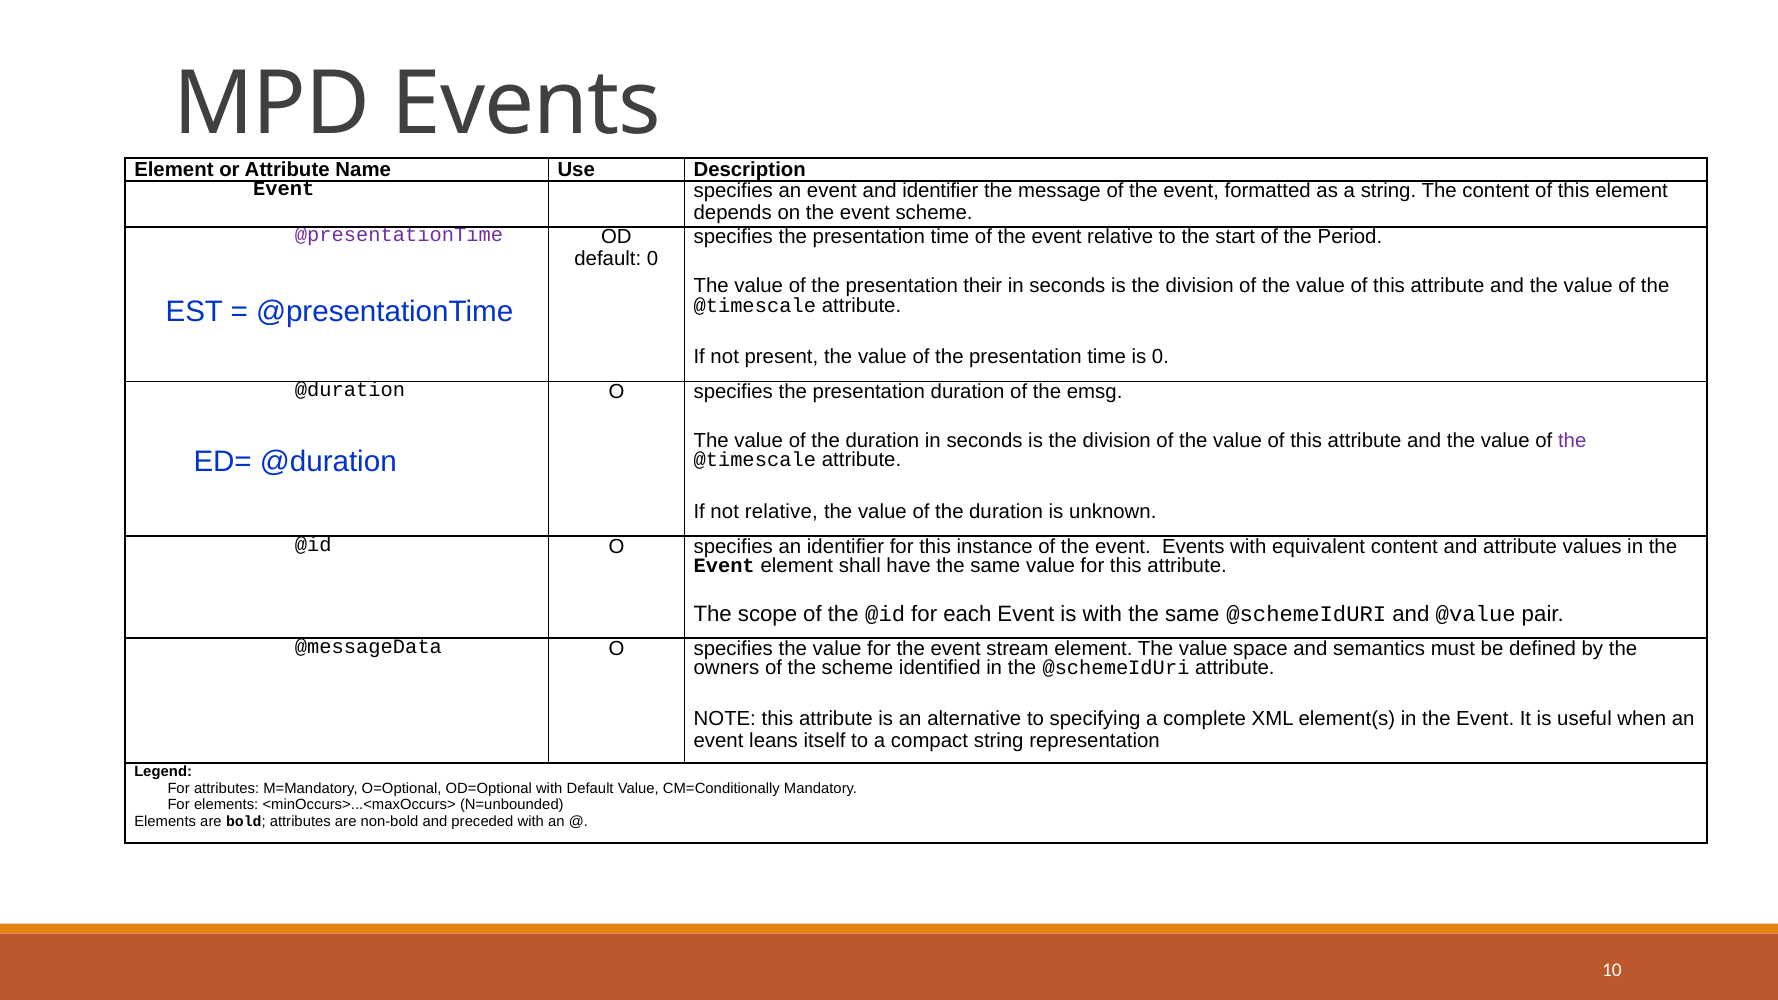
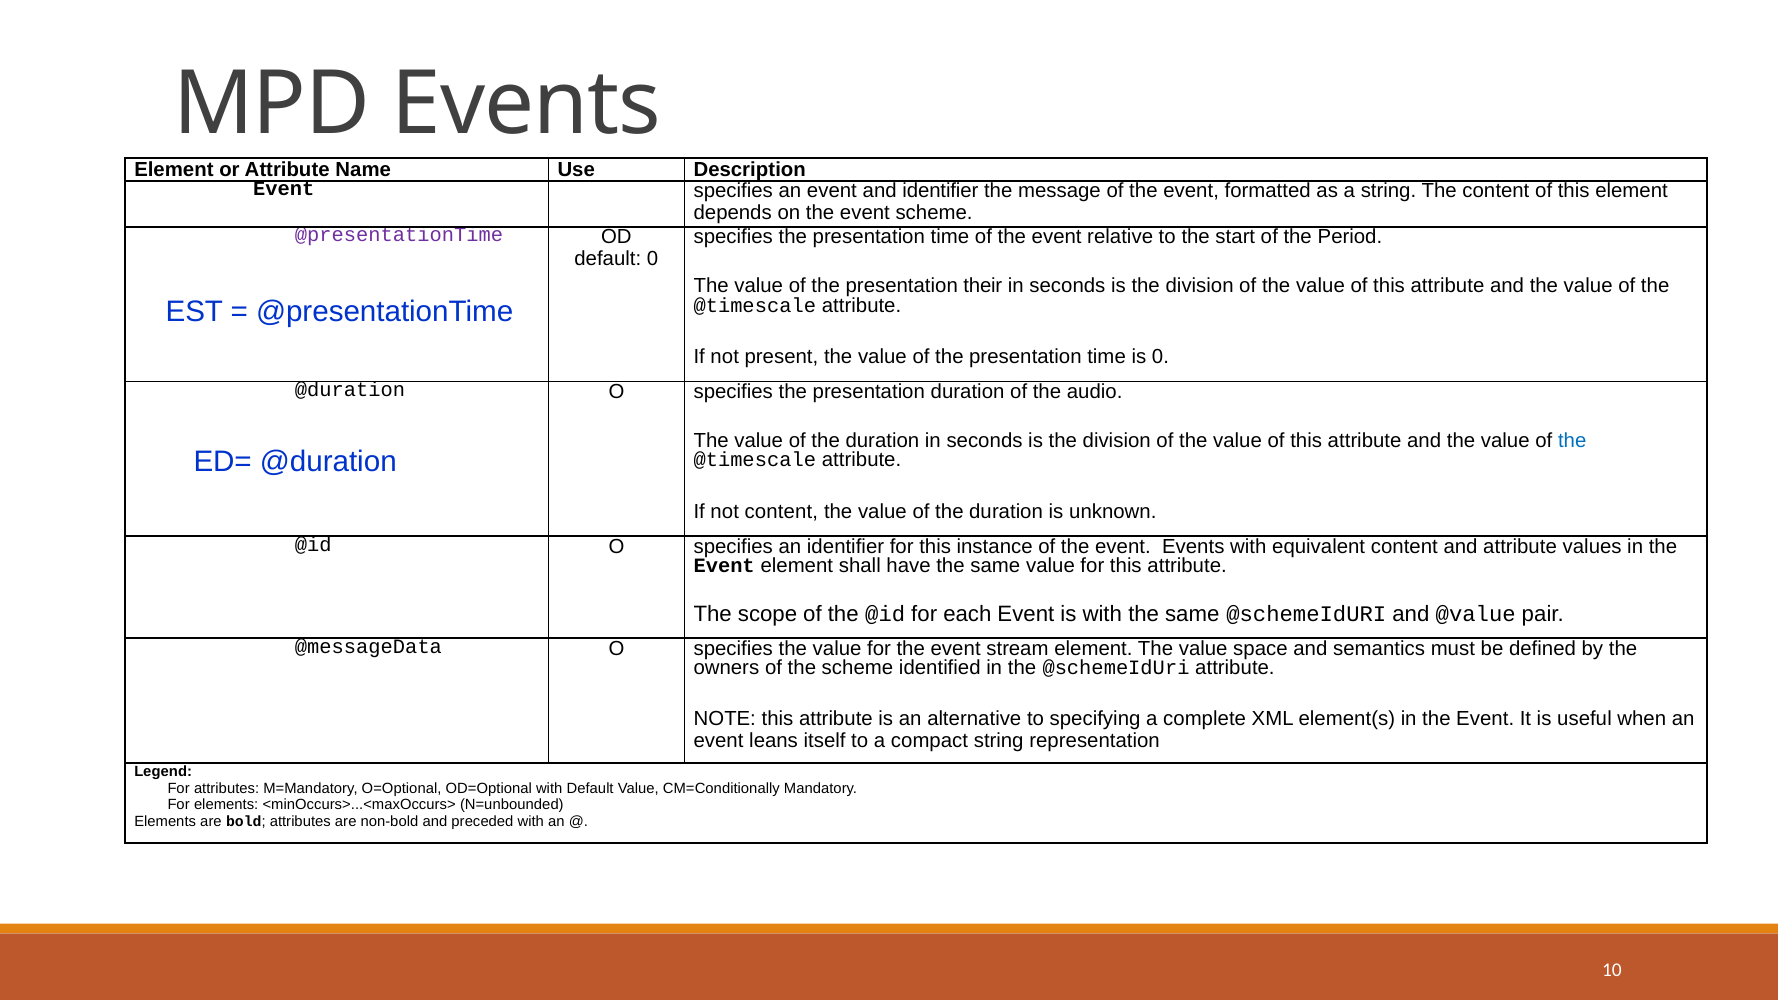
emsg: emsg -> audio (1095, 392)
the colour: purple -> blue (1572, 441)
not relative: relative -> content (781, 511)
